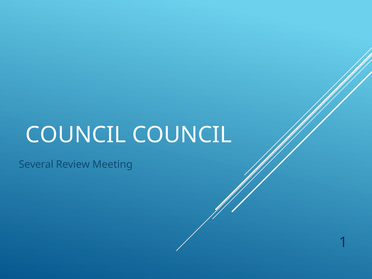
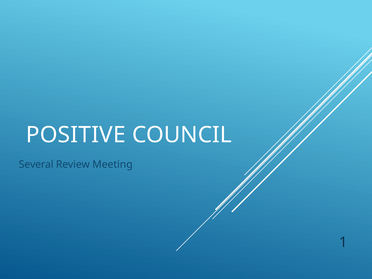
COUNCIL: COUNCIL -> POSITIVE (76, 135)
